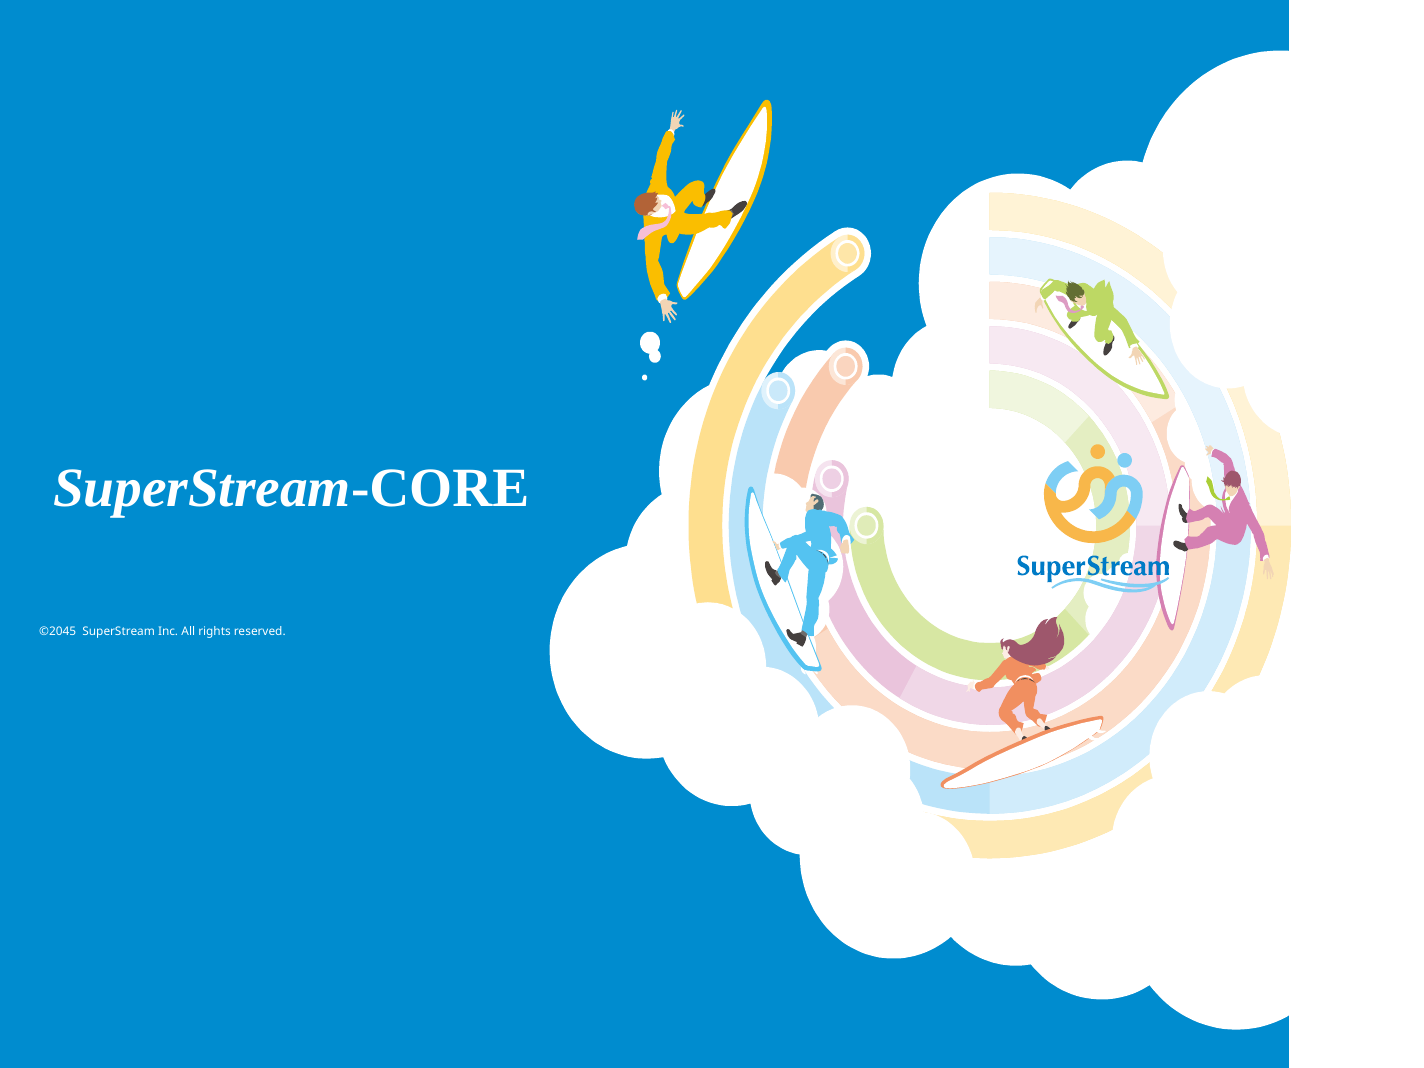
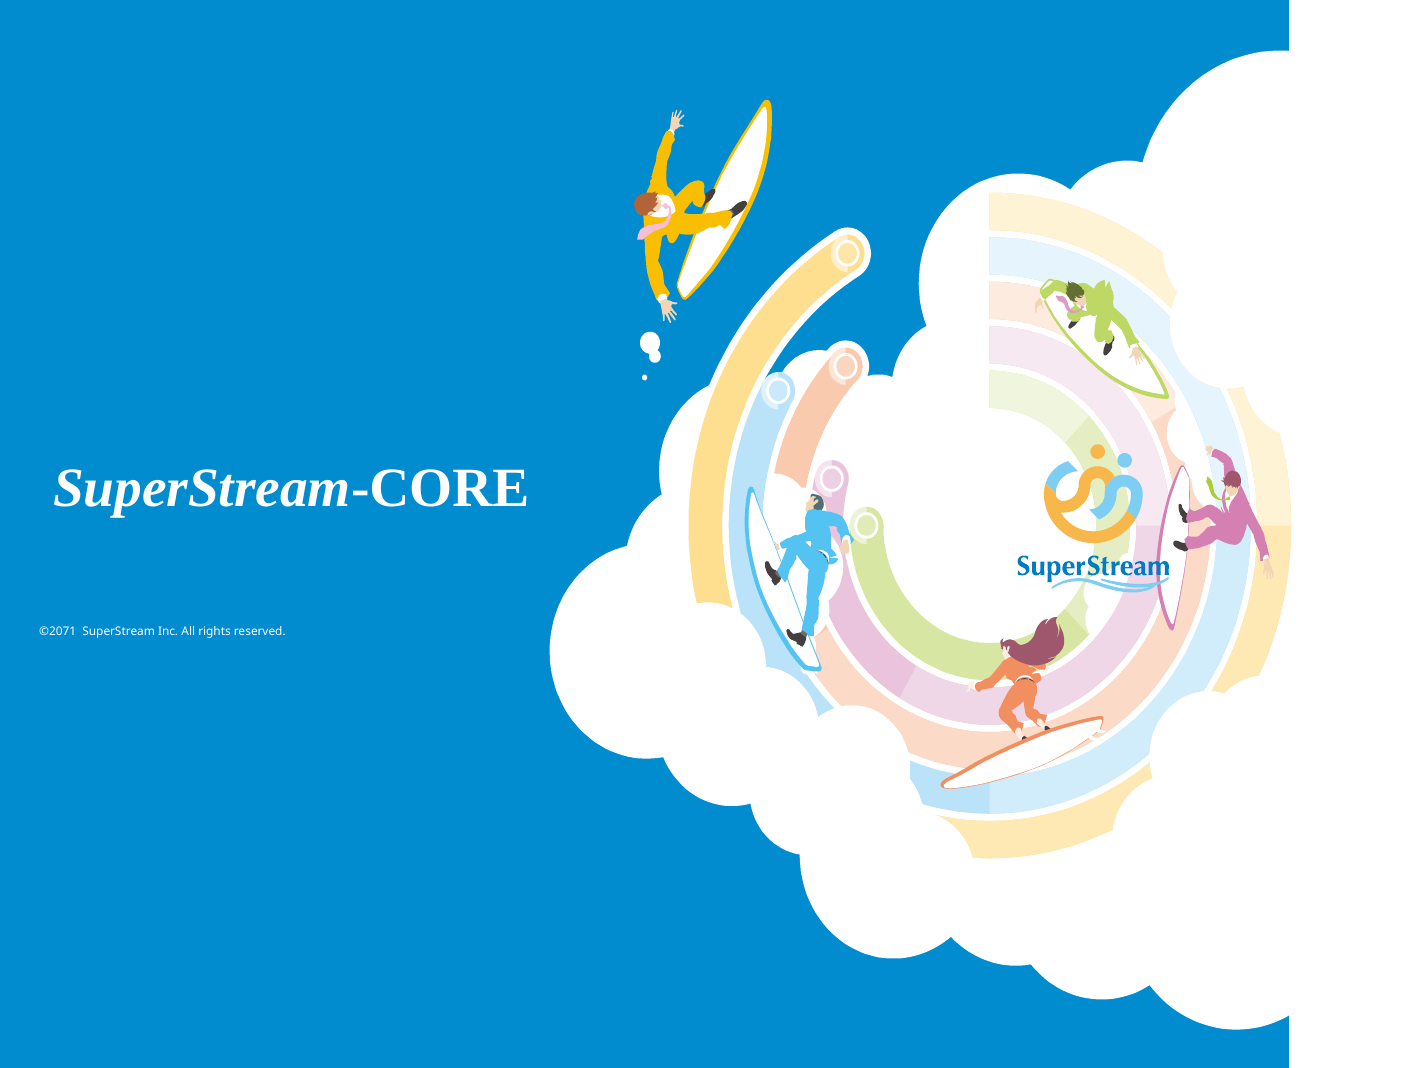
©2045: ©2045 -> ©2071 (58, 632)
